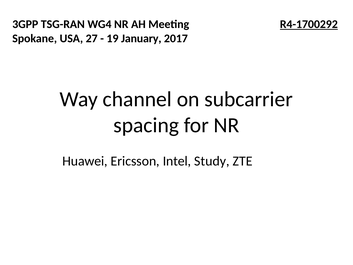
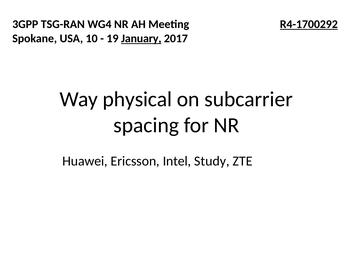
27: 27 -> 10 (92, 38)
January underline: none -> present (141, 38)
channel: channel -> physical (137, 99)
